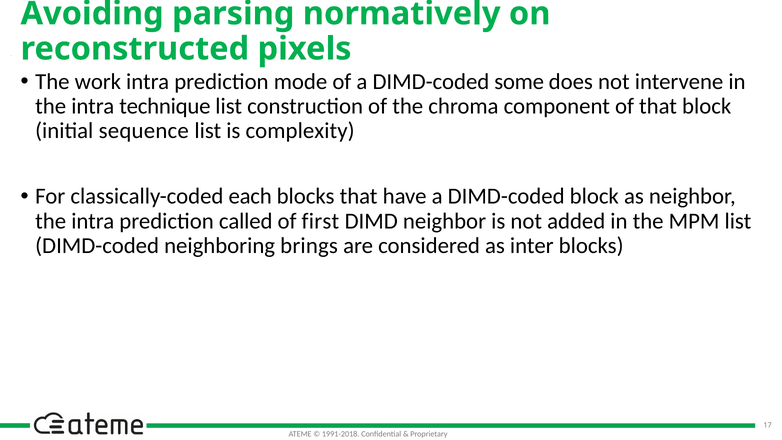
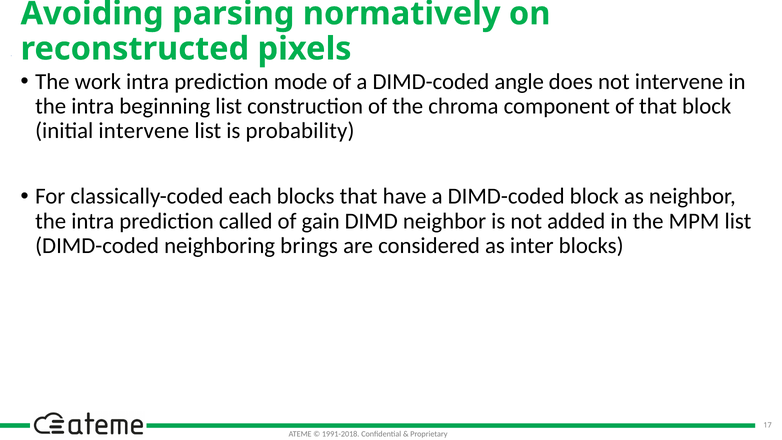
some: some -> angle (519, 82)
technique: technique -> beginning (165, 106)
initial sequence: sequence -> intervene (144, 131)
complexity: complexity -> probability (300, 131)
first: first -> gain (321, 221)
